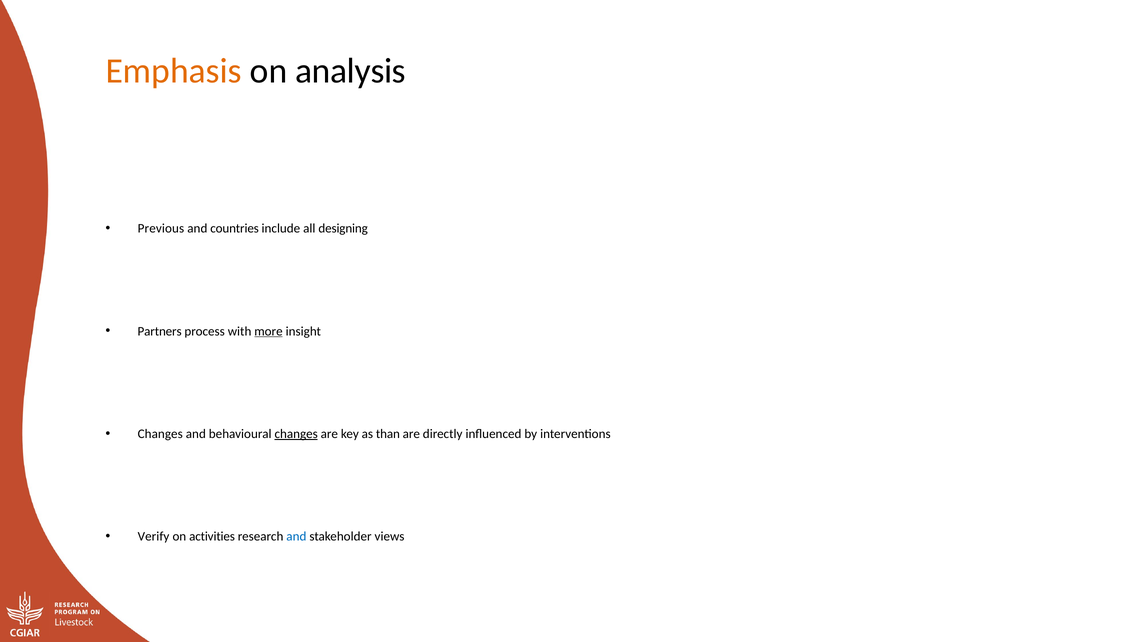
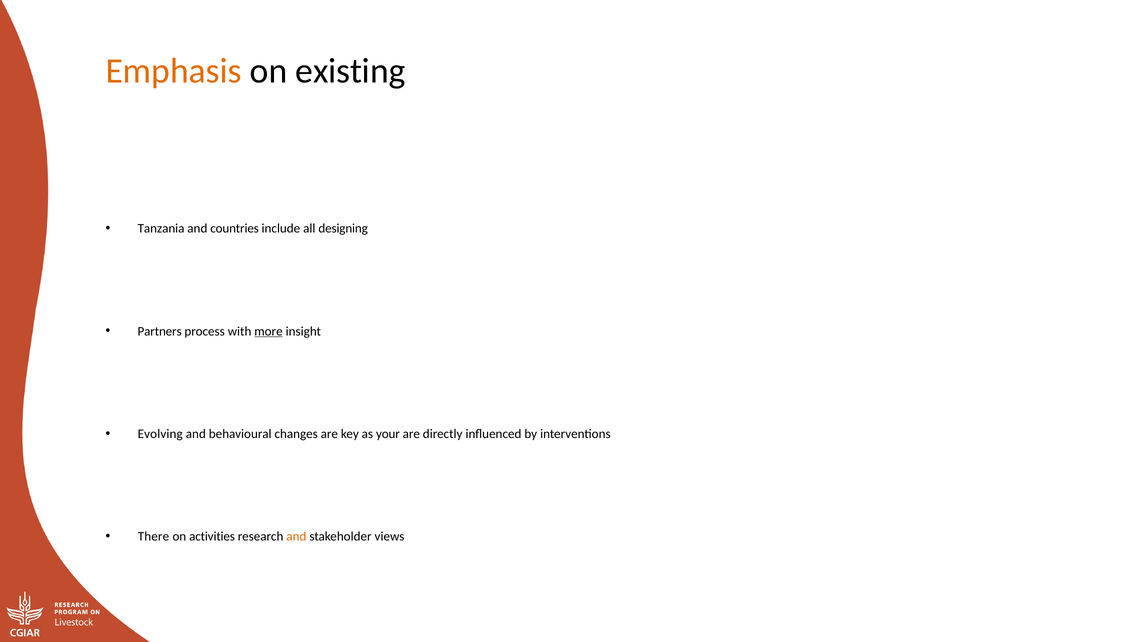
analysis: analysis -> existing (350, 71)
Previous: Previous -> Tanzania (161, 228)
Changes: Changes -> Evolving (160, 434)
changes underline: present -> none (296, 434)
than: than -> your (388, 434)
Verify: Verify -> There (153, 536)
and colour: blue -> orange (296, 536)
